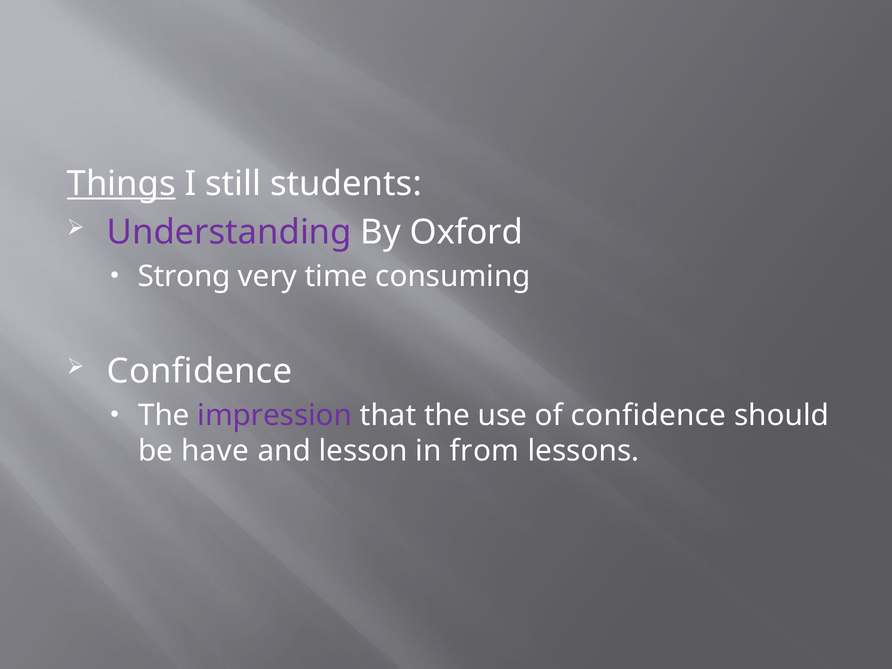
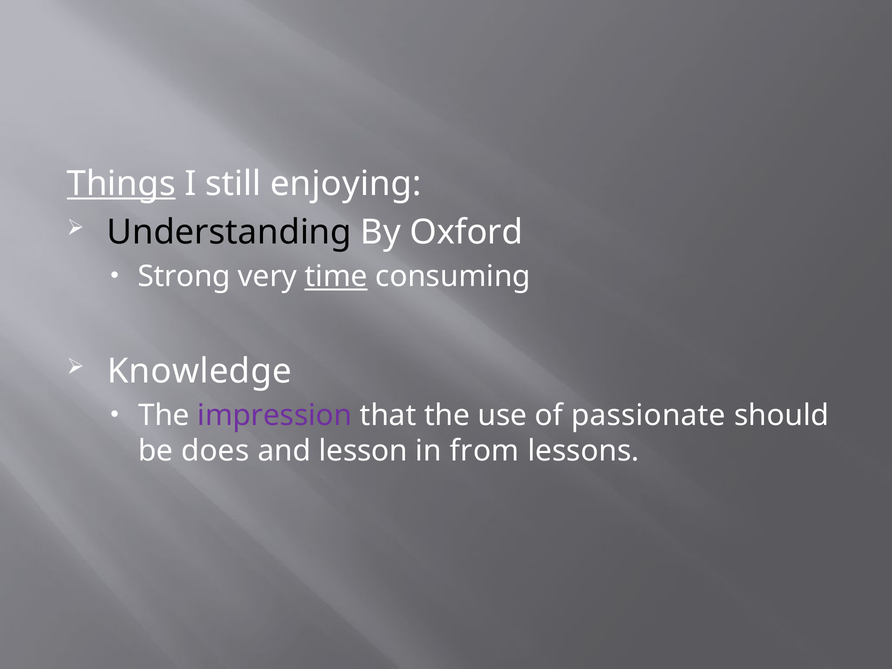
students: students -> enjoying (346, 184)
Understanding colour: purple -> black (229, 232)
time underline: none -> present (336, 277)
Confidence: Confidence -> Knowledge (200, 371)
of confidence: confidence -> passionate (648, 415)
have: have -> does (215, 451)
